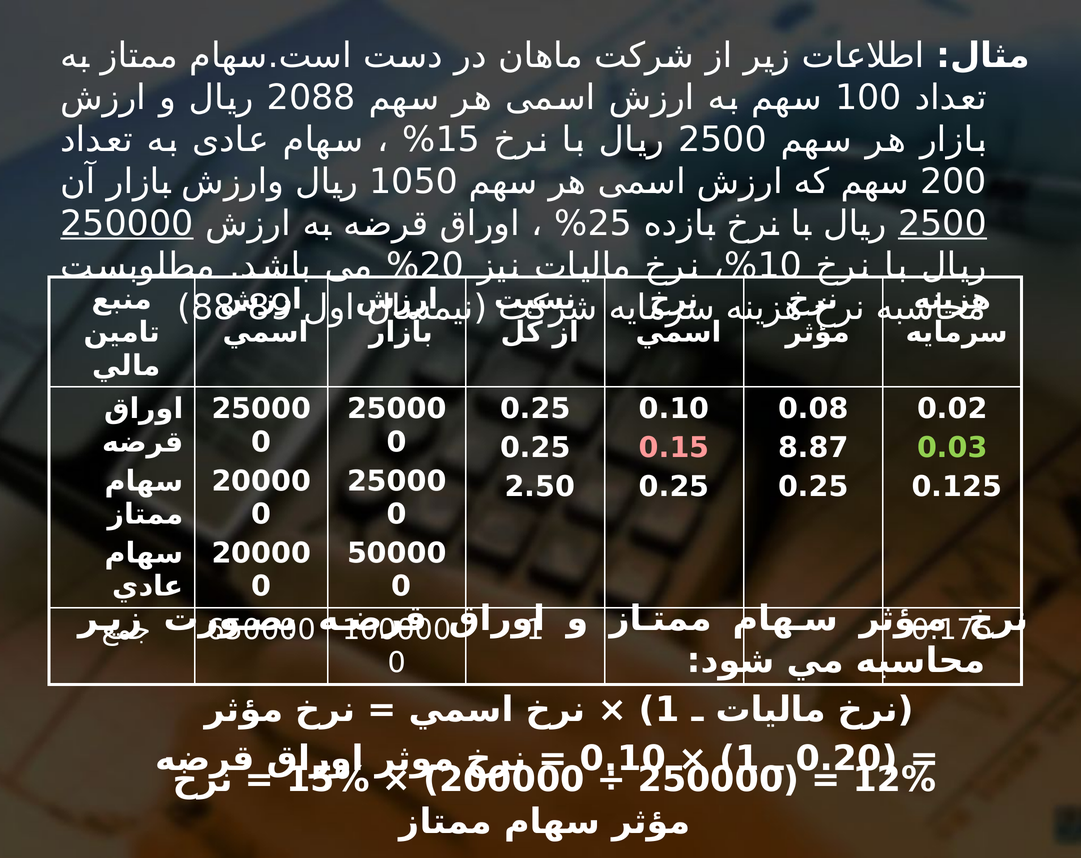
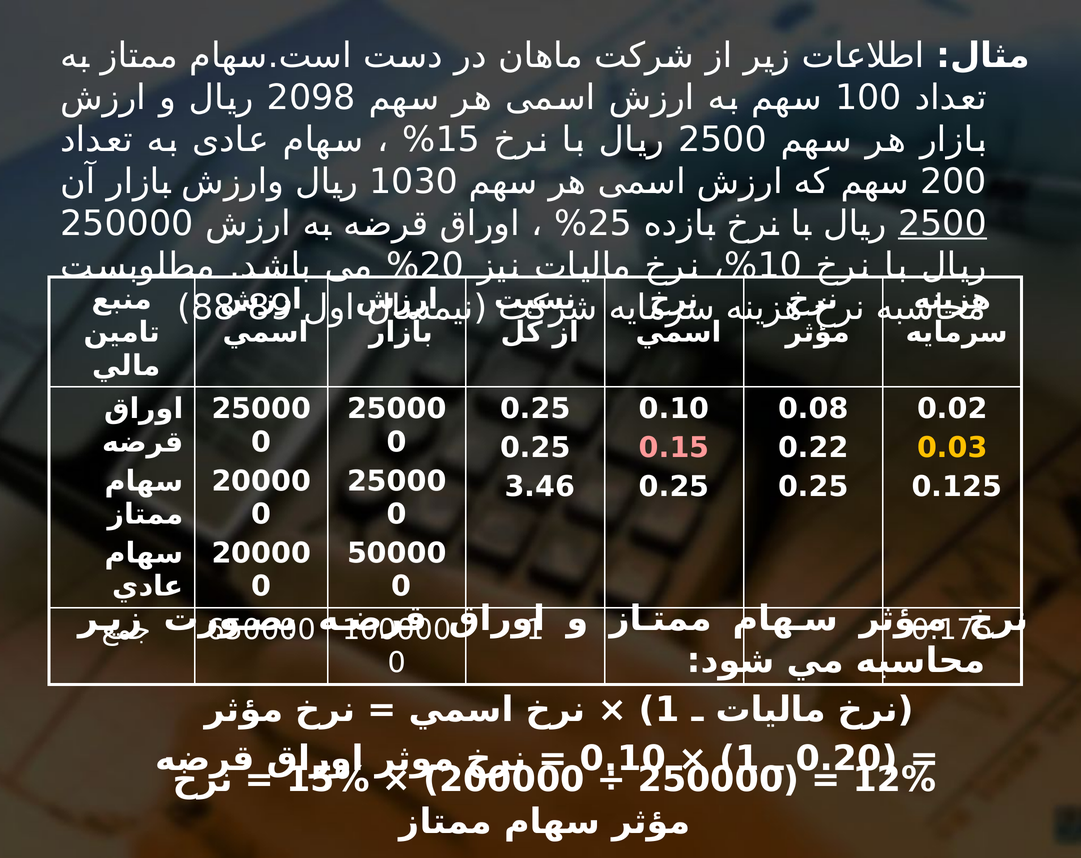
2088: 2088 -> 2098 (311, 98)
1050: 1050 -> 1030 (414, 182)
250000 underline: present -> none (127, 224)
8.87: 8.87 -> 0.22 (813, 448)
0.03 colour: light green -> yellow (952, 448)
2.50: 2.50 -> 3.46 (540, 487)
